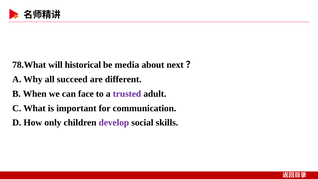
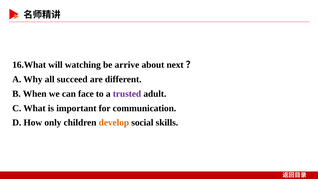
78.What: 78.What -> 16.What (29, 65)
historical: historical -> watching (83, 65)
media: media -> arrive (127, 65)
develop colour: purple -> orange (114, 123)
